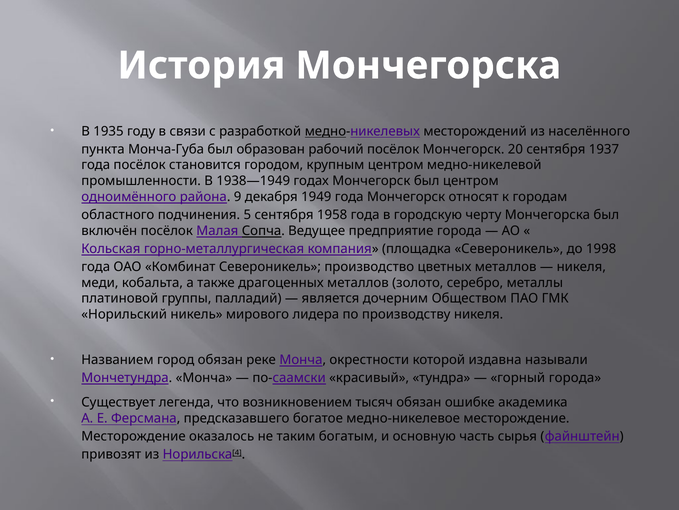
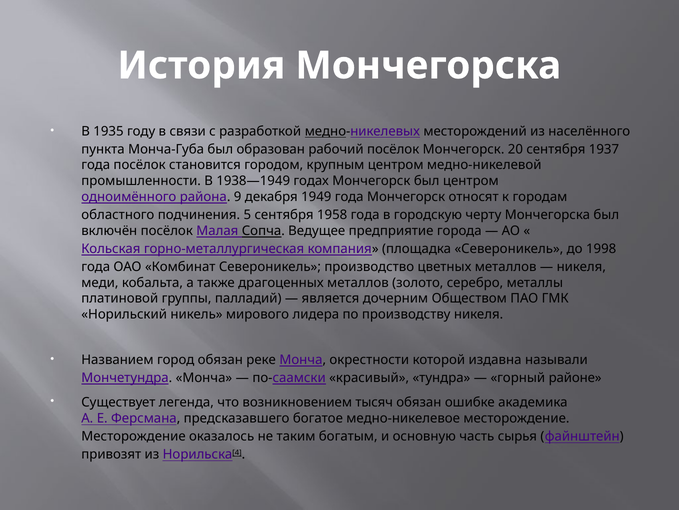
горный города: города -> районе (575, 377)
